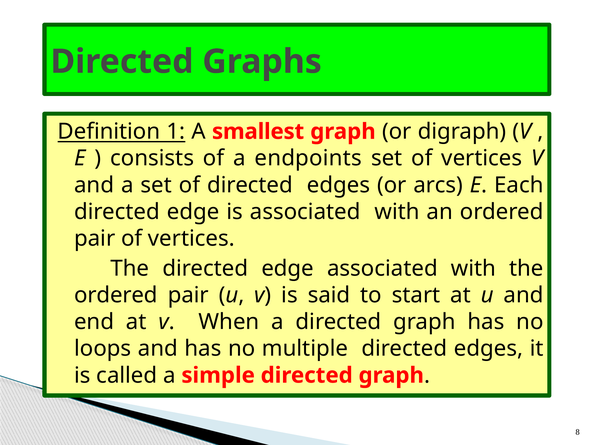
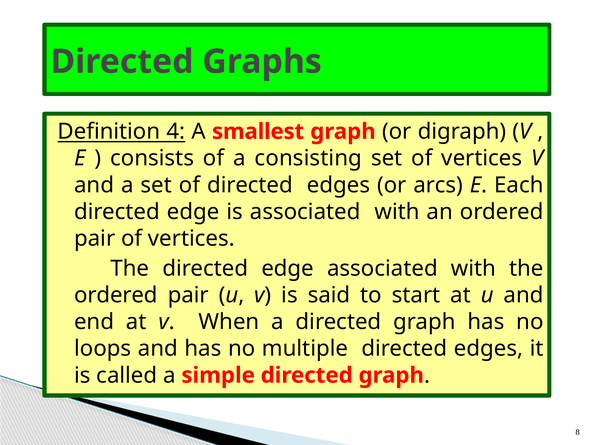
1: 1 -> 4 (176, 132)
endpoints: endpoints -> consisting (308, 158)
